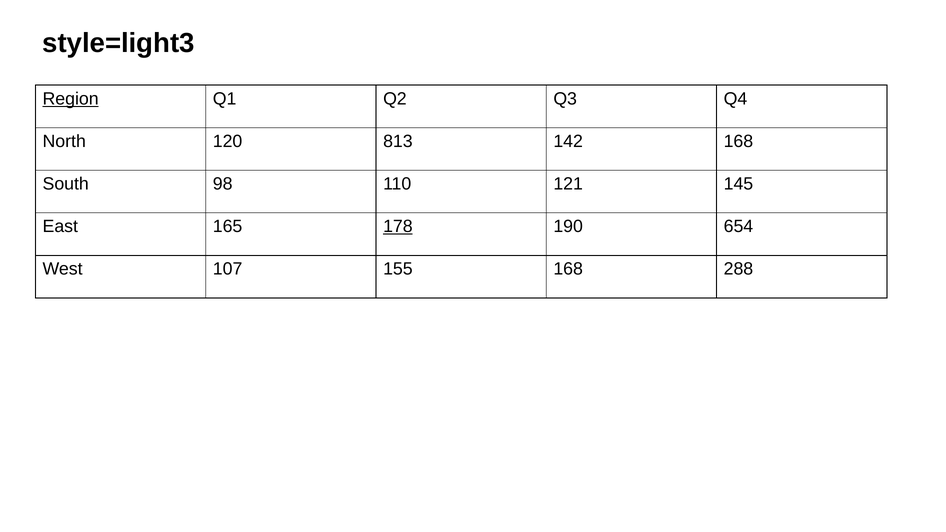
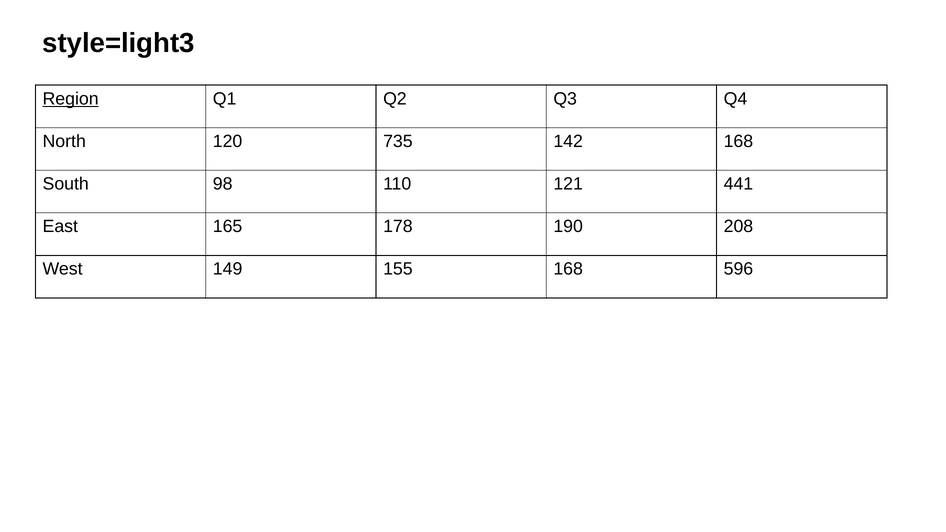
813: 813 -> 735 (398, 141)
145: 145 -> 441 (738, 184)
178 underline: present -> none (398, 227)
654: 654 -> 208 (738, 227)
107: 107 -> 149 (228, 269)
288: 288 -> 596 (738, 269)
